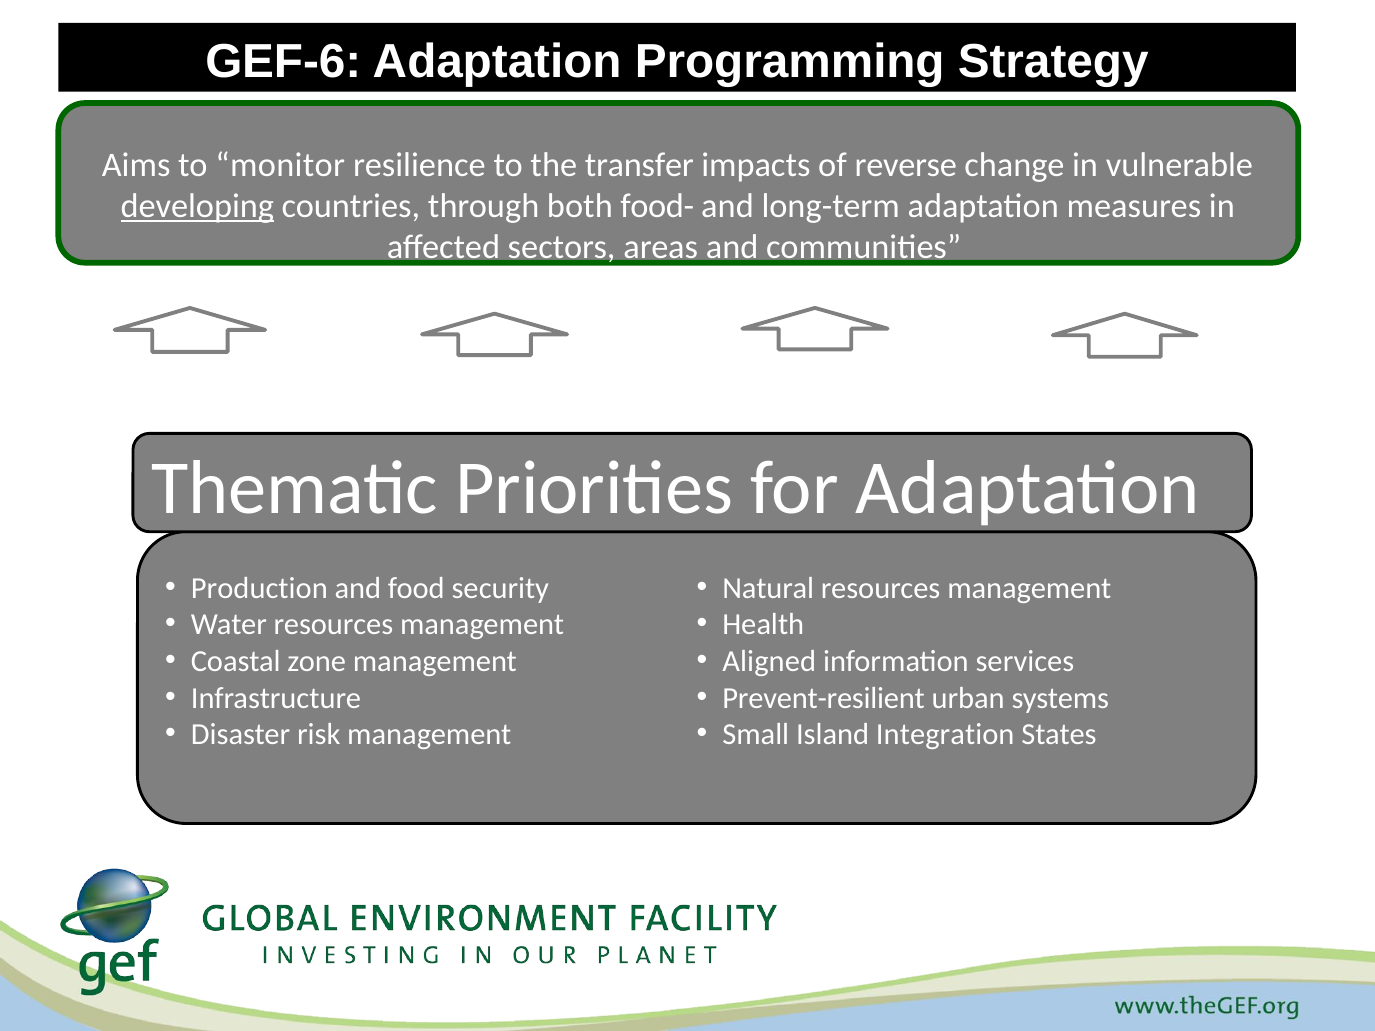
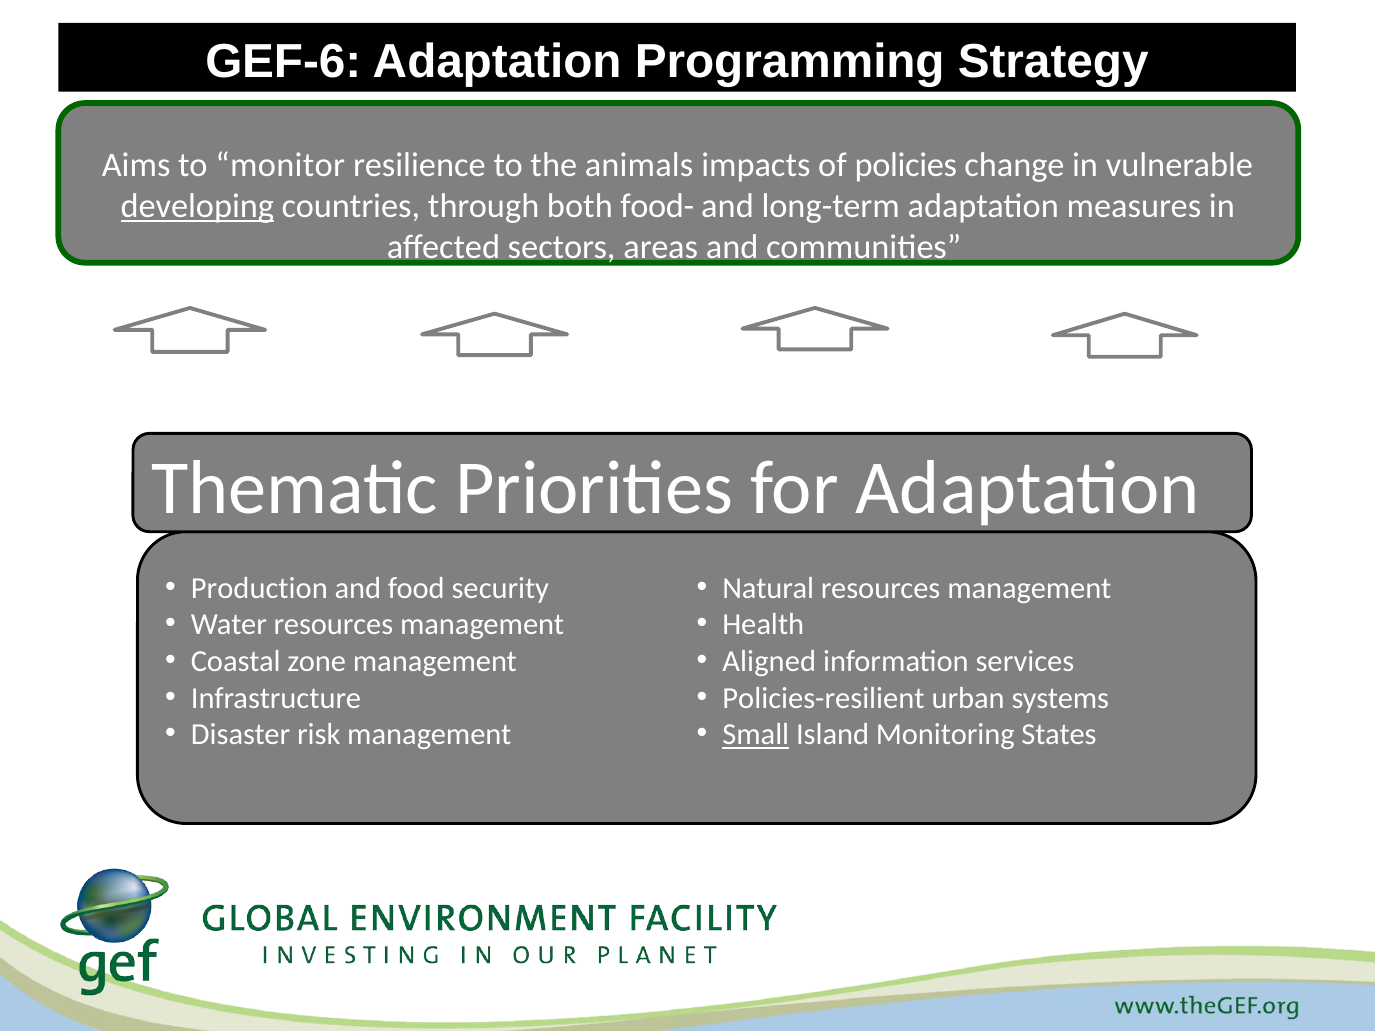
transfer: transfer -> animals (639, 165)
reverse: reverse -> policies (906, 165)
Prevent-resilient: Prevent-resilient -> Policies-resilient (824, 698)
Small underline: none -> present (756, 735)
Integration: Integration -> Monitoring (945, 735)
